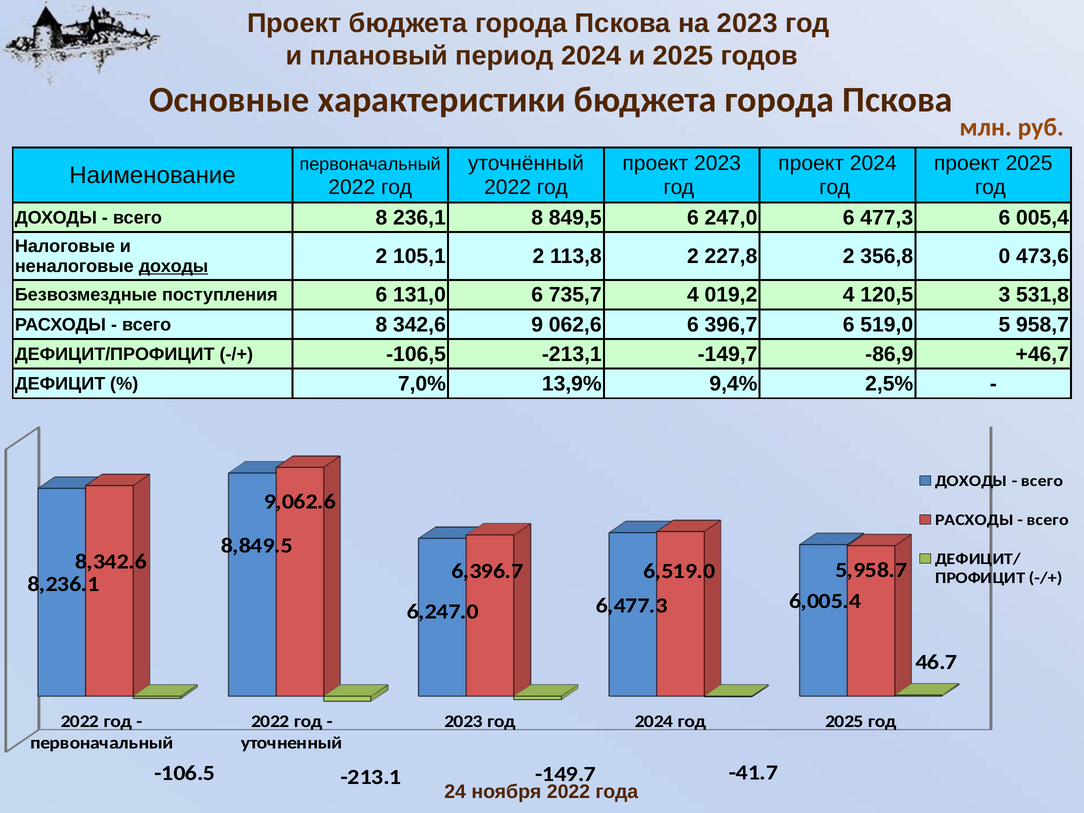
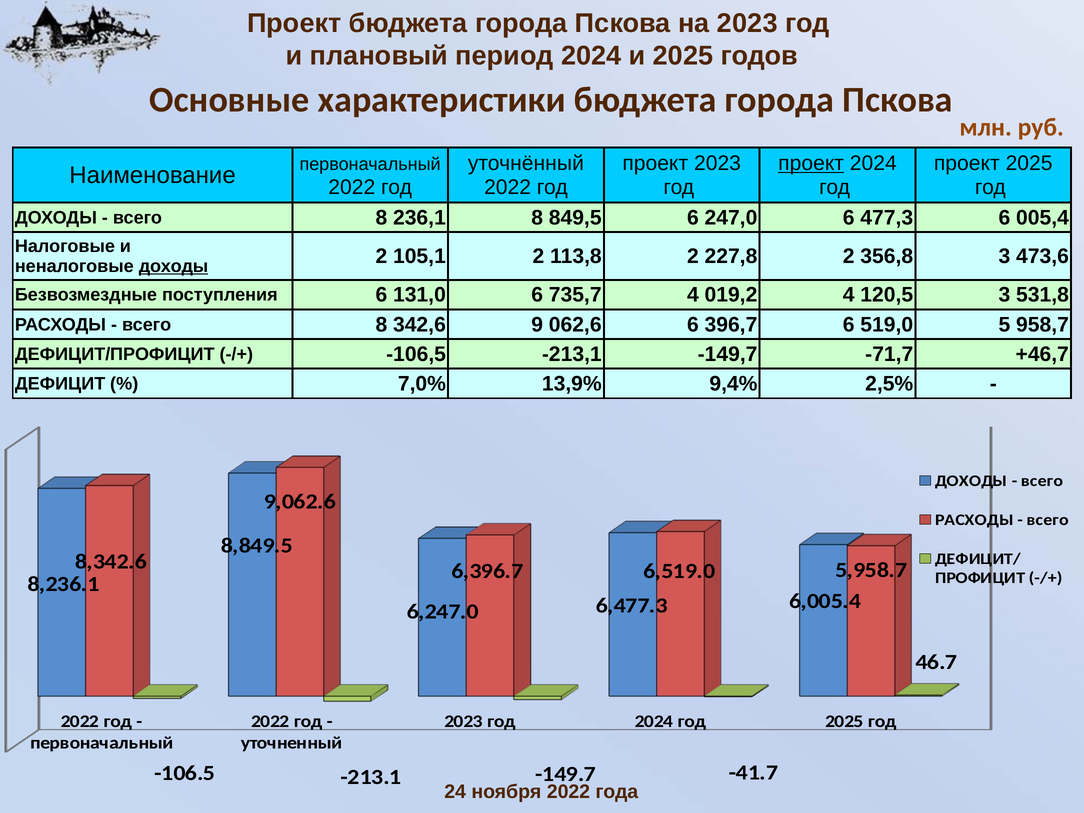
проект underline: none -> present (811, 164)
356,8 0: 0 -> 3 (1004, 256)
-86,9: -86,9 -> -71,7 (889, 354)
